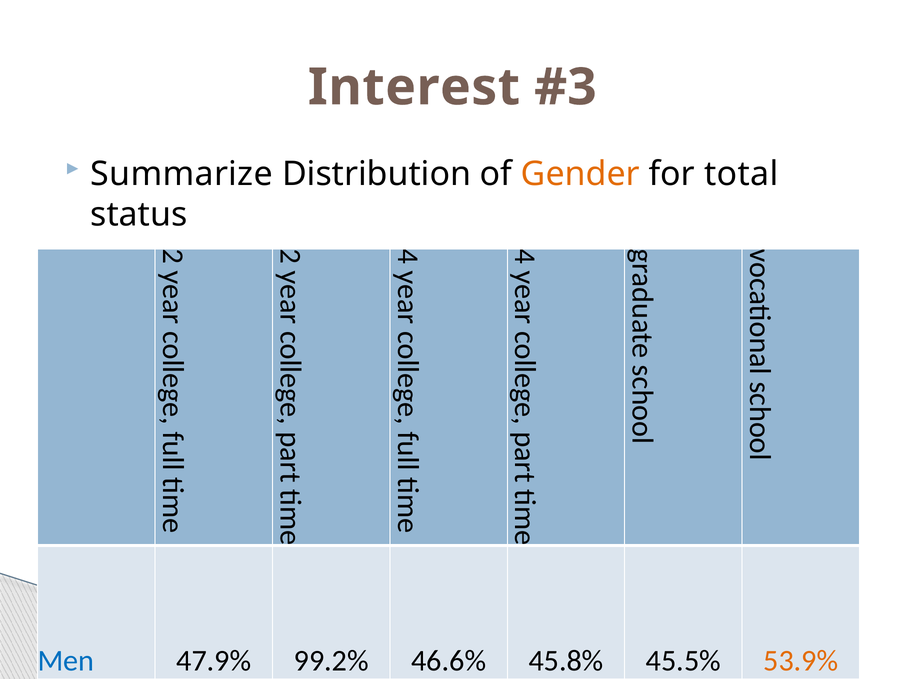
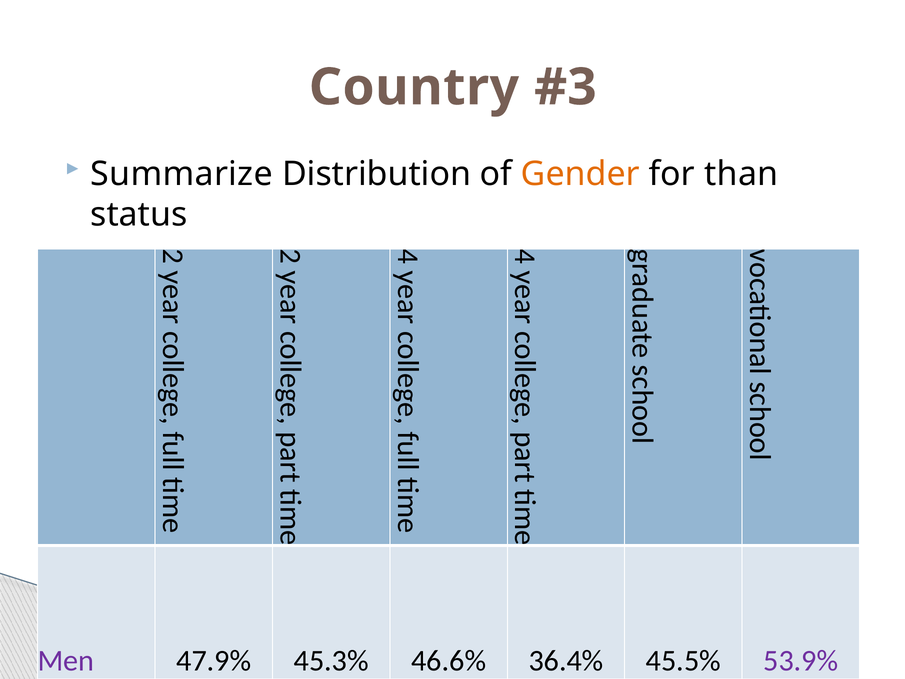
Interest: Interest -> Country (414, 87)
total: total -> than (741, 174)
Men colour: blue -> purple (66, 660)
99.2%: 99.2% -> 45.3% (331, 660)
45.8%: 45.8% -> 36.4% (566, 660)
53.9% colour: orange -> purple (801, 660)
